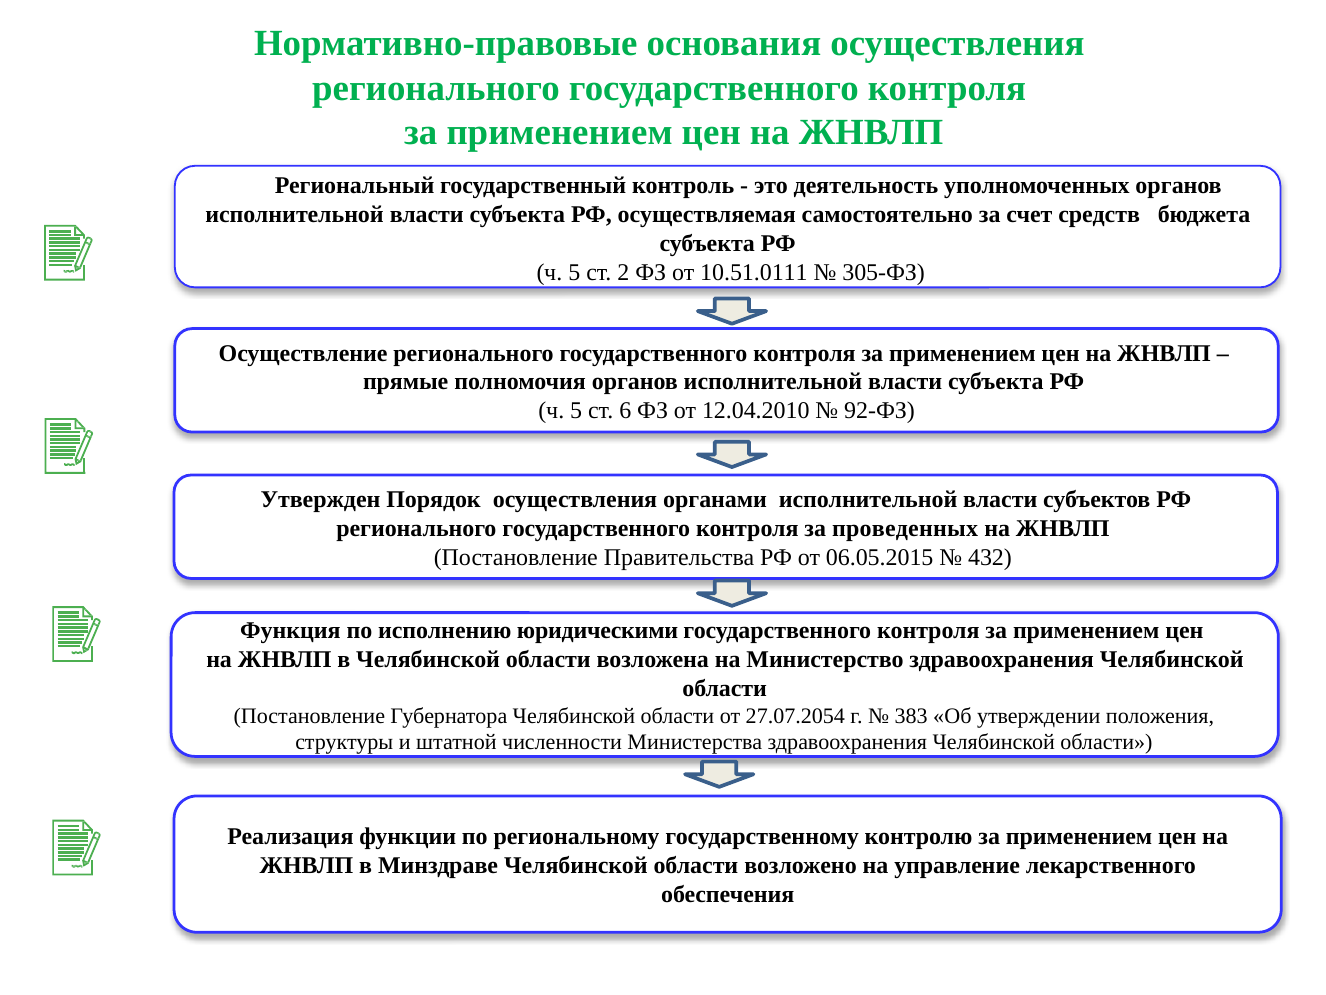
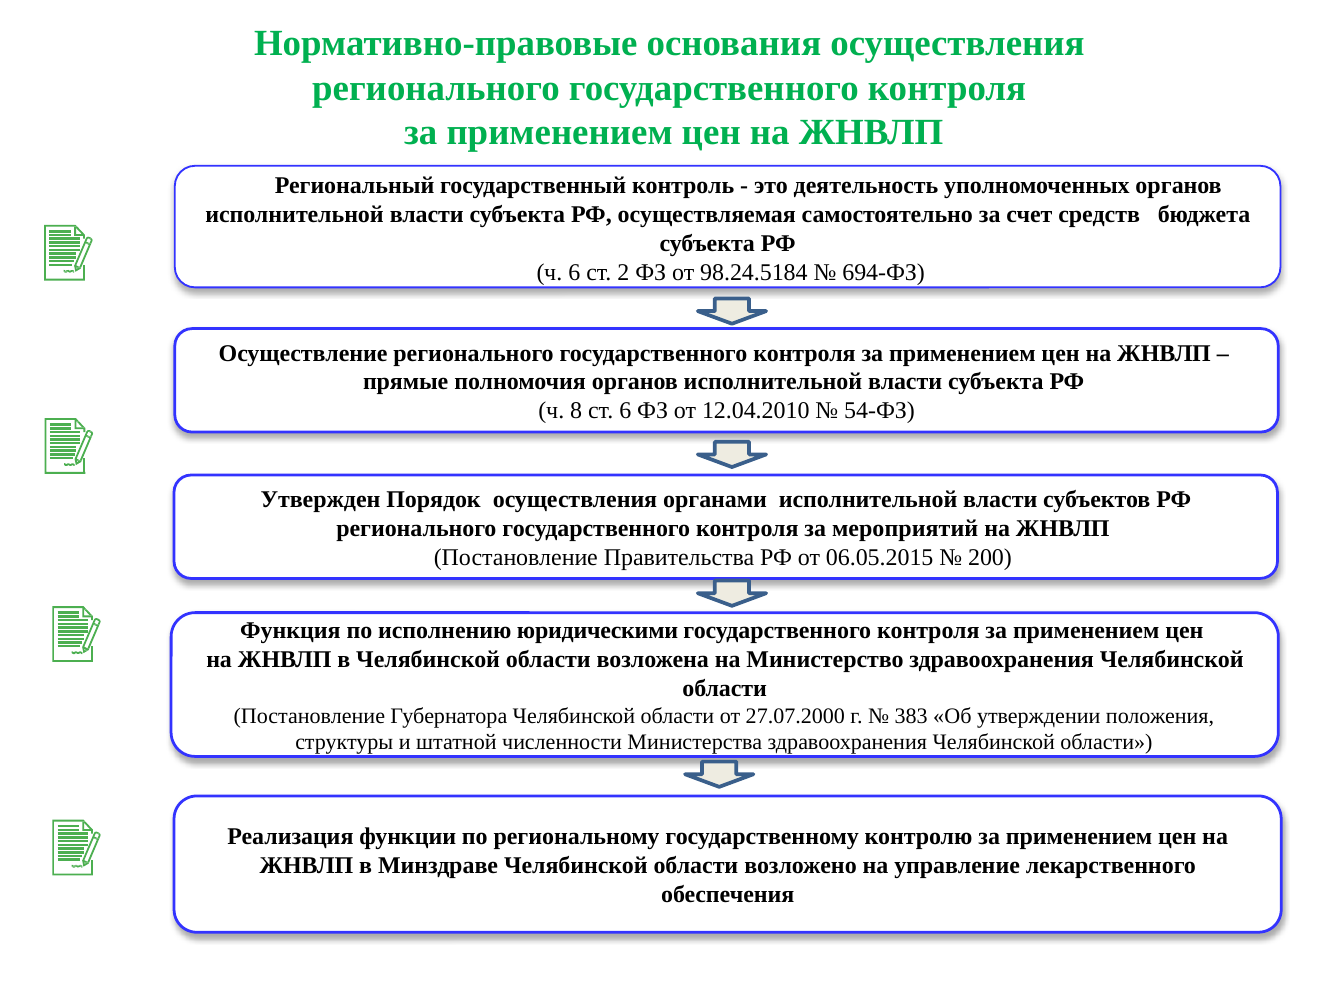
5: 5 -> 6 (574, 272)
10.51.0111: 10.51.0111 -> 98.24.5184 (754, 272)
305-ФЗ: 305-ФЗ -> 694-ФЗ (884, 272)
5: 5 -> 8 (576, 411)
92-ФЗ: 92-ФЗ -> 54-ФЗ (880, 411)
проведенных: проведенных -> мероприятий (905, 528)
432: 432 -> 200 (990, 557)
27.07.2054: 27.07.2054 -> 27.07.2000 (795, 716)
